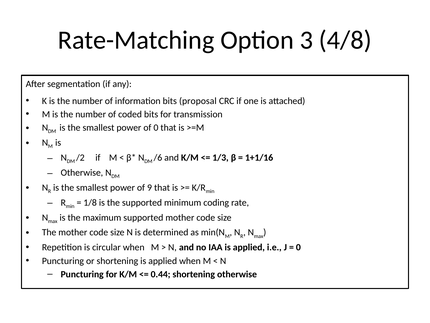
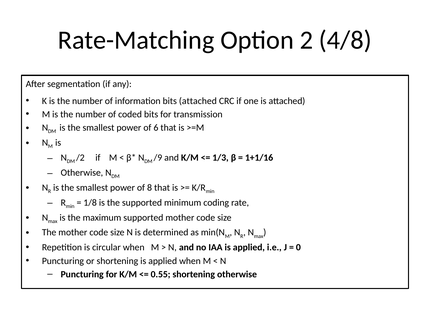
3: 3 -> 2 (306, 40)
bits proposal: proposal -> attached (198, 101)
of 0: 0 -> 6 (156, 128)
/6: /6 -> /9 (158, 157)
9: 9 -> 8 (150, 187)
0.44: 0.44 -> 0.55 (161, 274)
